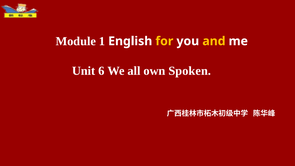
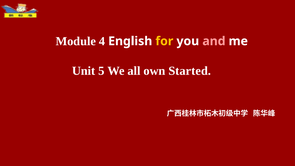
1: 1 -> 4 (102, 41)
and colour: yellow -> pink (214, 41)
6: 6 -> 5 (101, 71)
Spoken: Spoken -> Started (190, 71)
